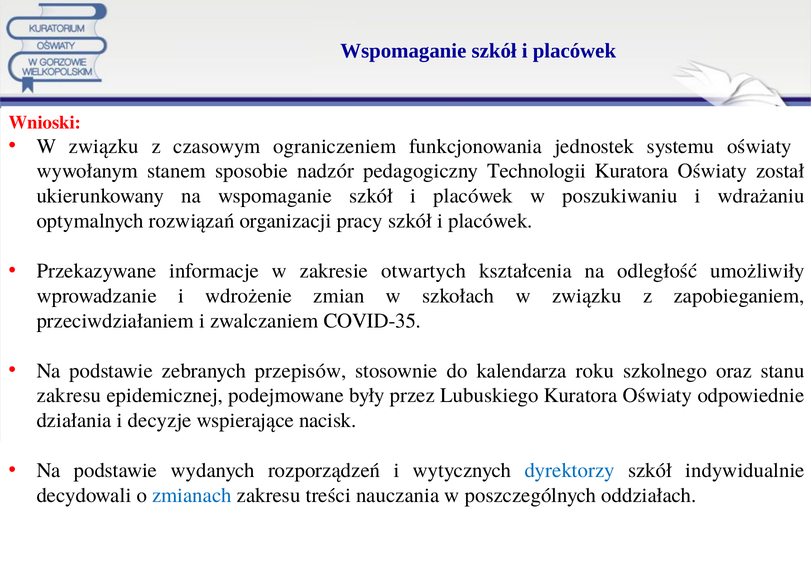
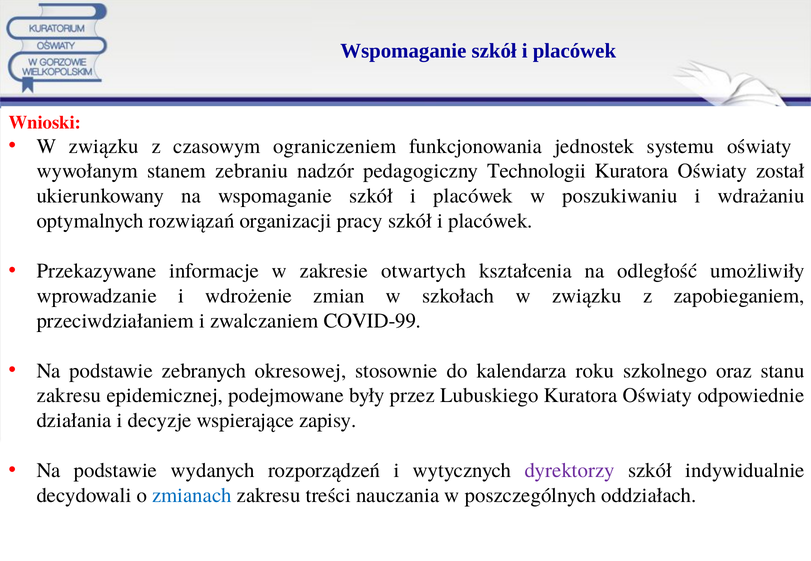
sposobie: sposobie -> zebraniu (252, 171)
COVID-35: COVID-35 -> COVID-99 (372, 321)
przepisów: przepisów -> okresowej (301, 371)
nacisk: nacisk -> zapisy (328, 421)
dyrektorzy colour: blue -> purple (570, 471)
